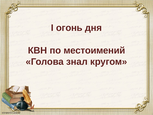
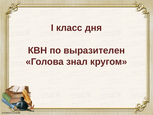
огонь: огонь -> класс (69, 28)
местоимений: местоимений -> выразителен (94, 50)
